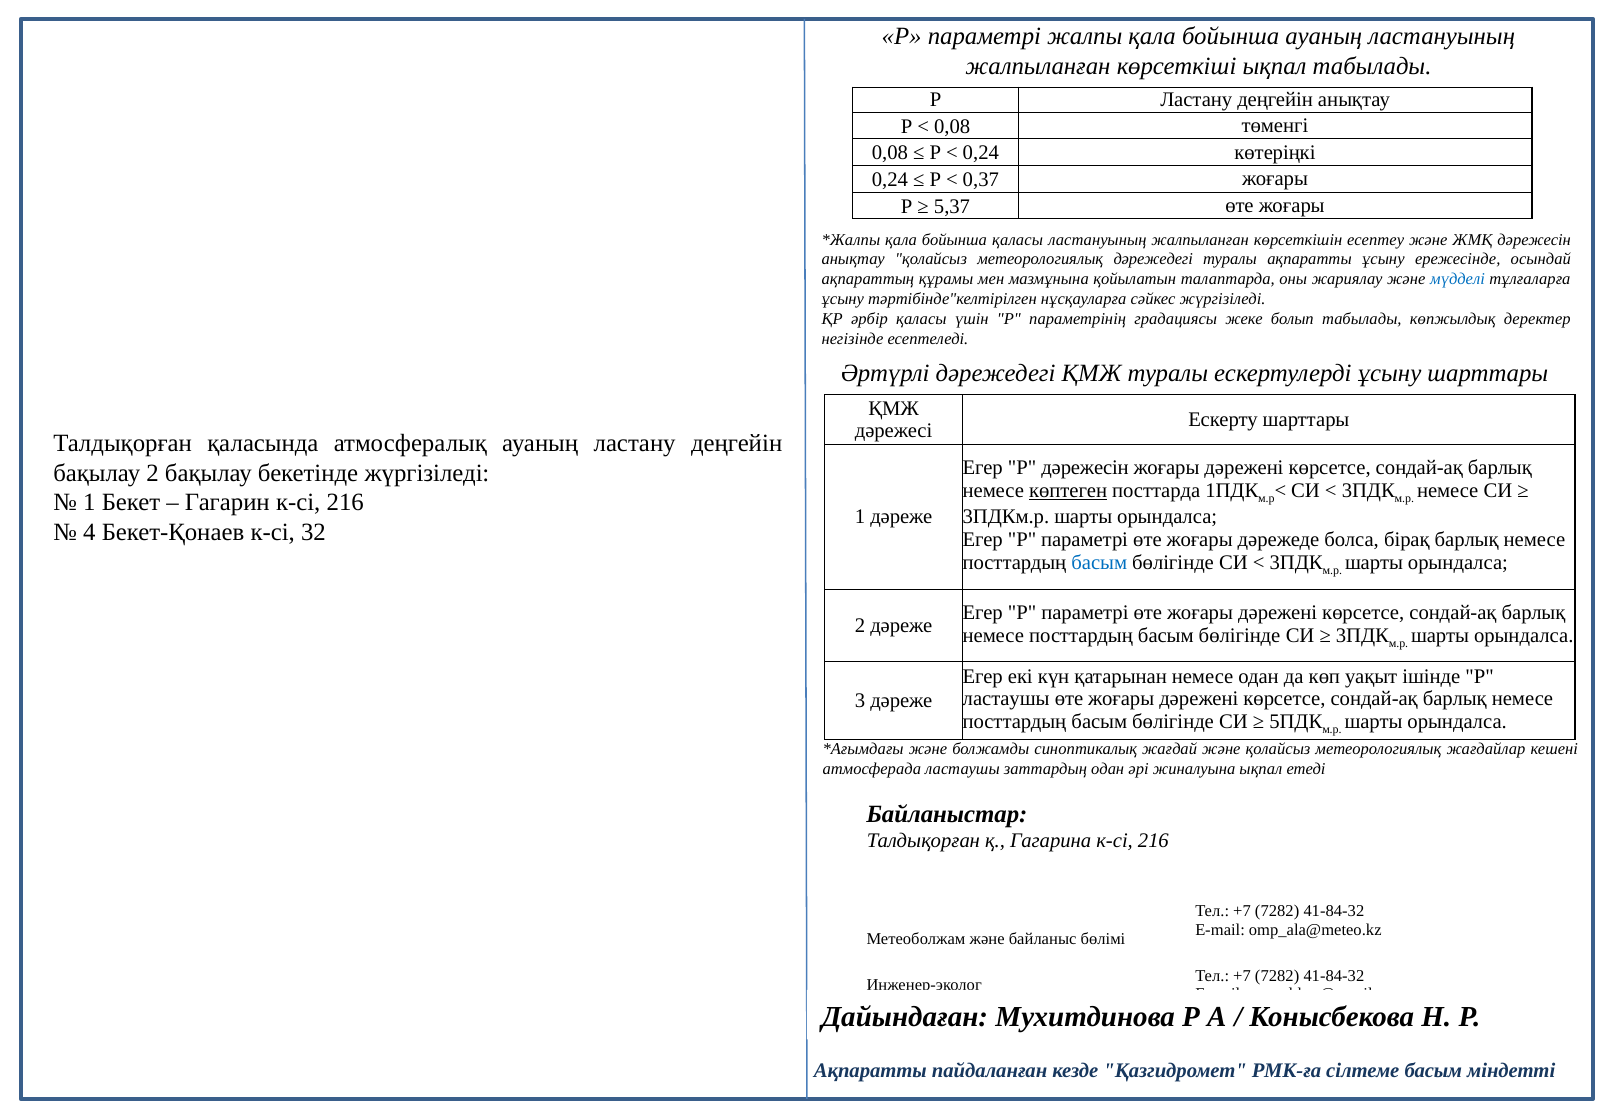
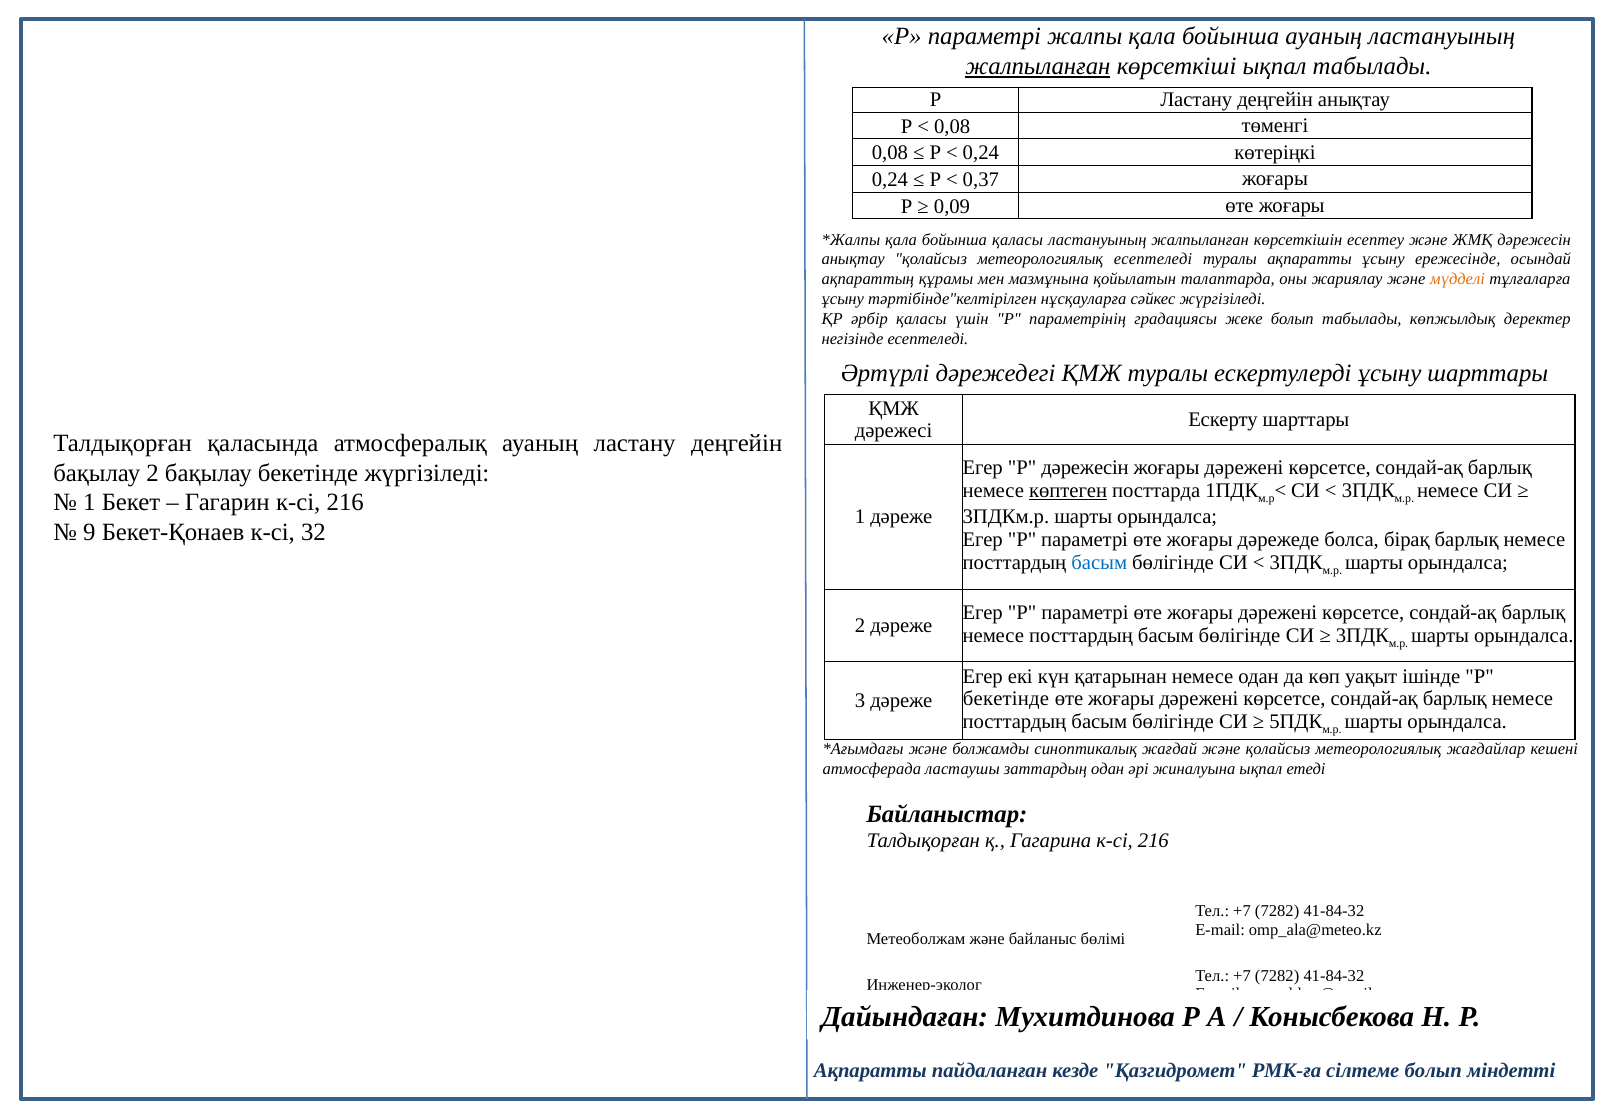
жалпыланған underline: none -> present (1038, 66)
5,37: 5,37 -> 0,09 (952, 206)
метеорологиялық дәрежедегі: дәрежедегі -> есептеледі (1153, 259)
мүдделі colour: blue -> orange (1458, 279)
4: 4 -> 9 (89, 532)
ластаушы: ластаушы -> бекетінде (1006, 699)
сілтеме басым: басым -> болып (1433, 1070)
